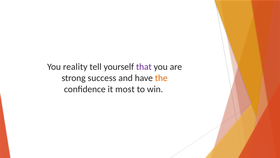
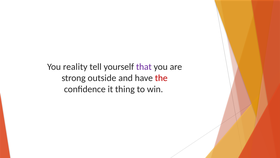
success: success -> outside (102, 78)
the colour: orange -> red (161, 78)
most: most -> thing (125, 89)
